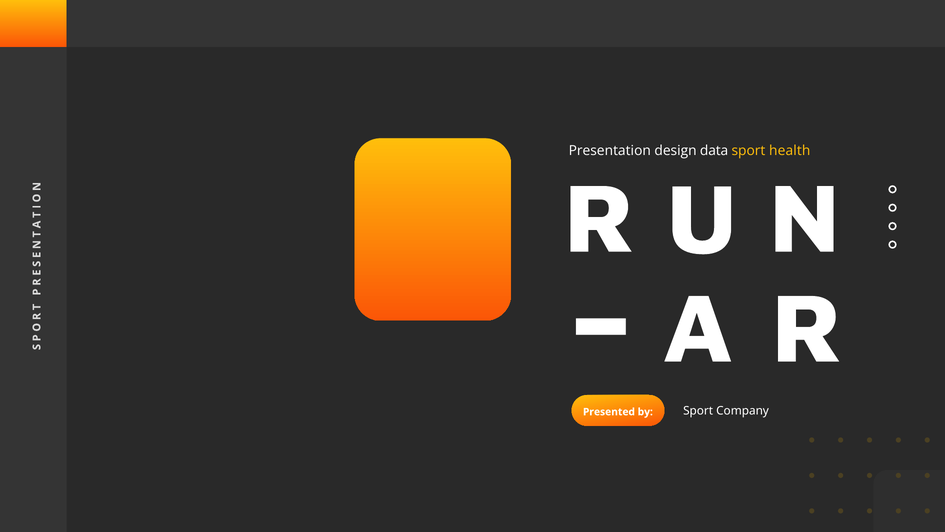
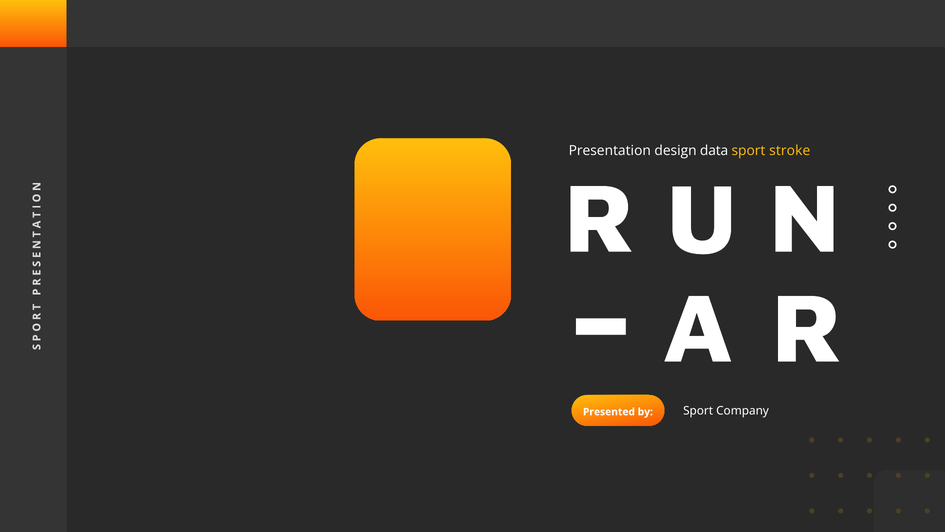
health: health -> stroke (790, 151)
